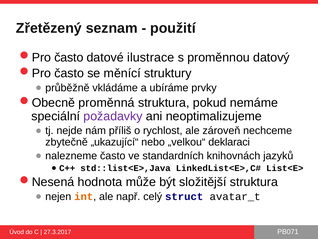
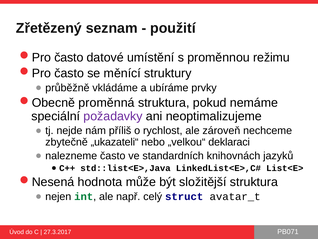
ilustrace: ilustrace -> umístění (151, 57)
datový: datový -> režimu (271, 57)
„ukazující“: „ukazující“ -> „ukazateli“ (115, 142)
int colour: orange -> green (84, 196)
